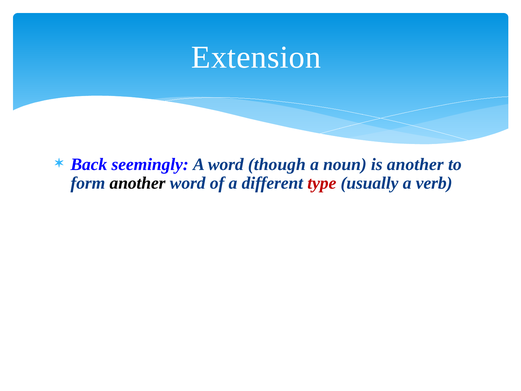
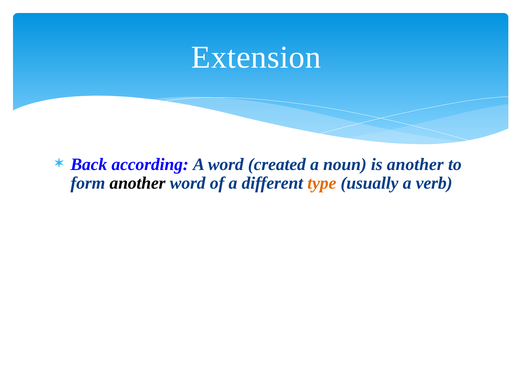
seemingly: seemingly -> according (150, 164)
though: though -> created (277, 164)
type colour: red -> orange (322, 183)
